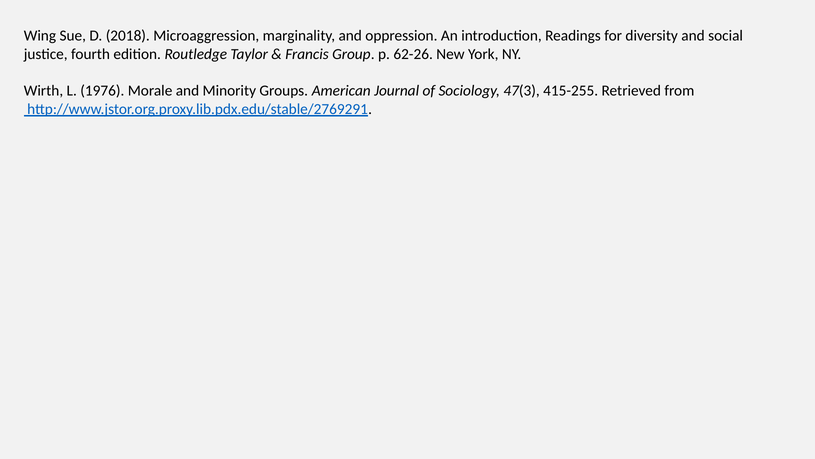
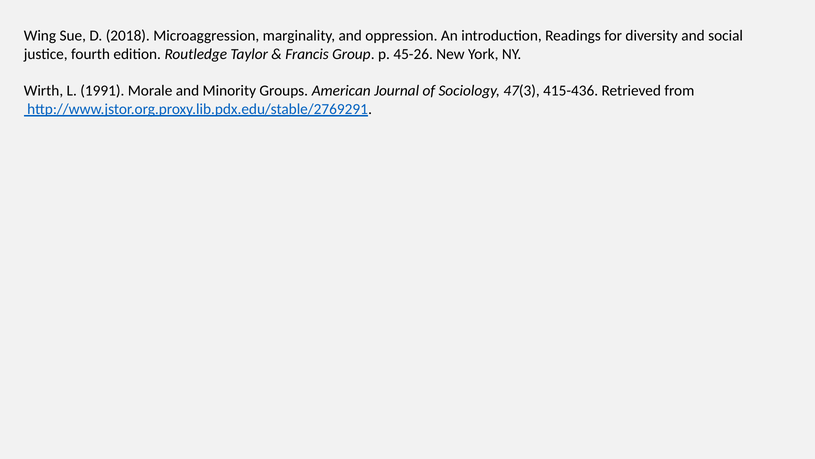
62-26: 62-26 -> 45-26 (413, 54)
1976: 1976 -> 1991 (102, 91)
415-255: 415-255 -> 415-436 (571, 91)
